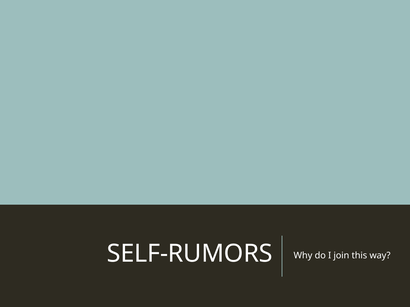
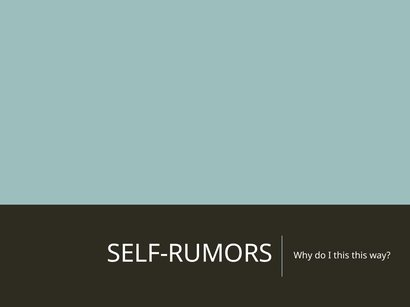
I join: join -> this (341, 256)
